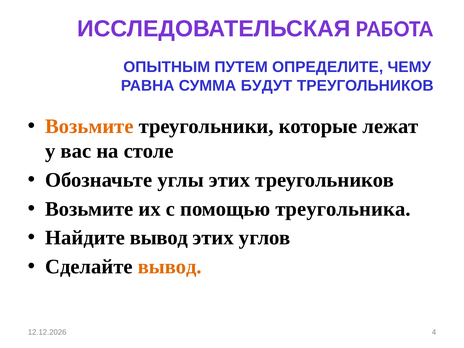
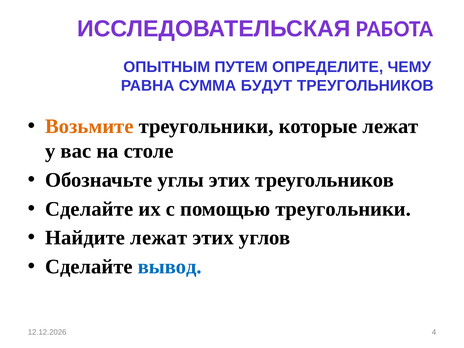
Возьмите: Возьмите -> Сделайте (89, 209)
помощью треугольника: треугольника -> треугольники (343, 209)
Найдите вывод: вывод -> лежат (159, 238)
вывод colour: orange -> blue (170, 267)
